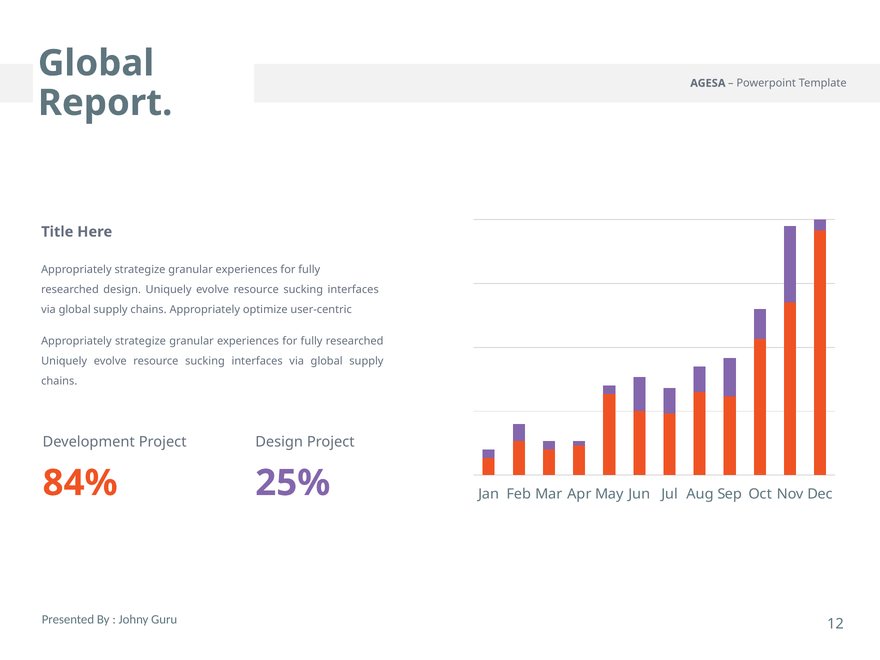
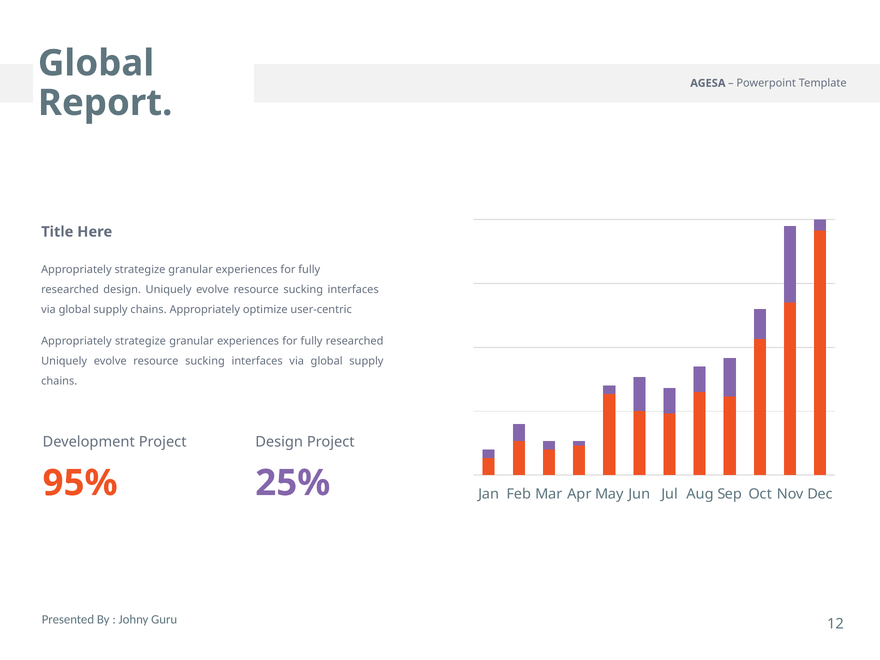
84%: 84% -> 95% (80, 483)
